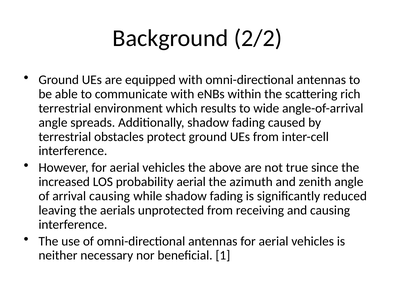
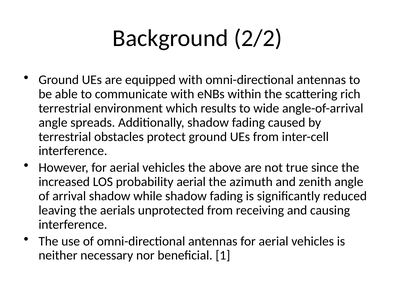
arrival causing: causing -> shadow (110, 196)
